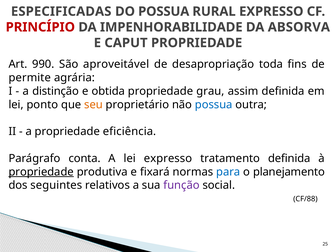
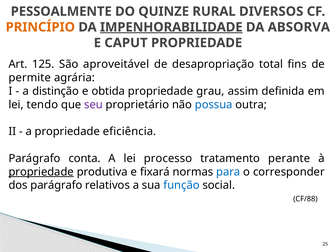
ESPECIFICADAS: ESPECIFICADAS -> PESSOALMENTE (61, 11)
DO POSSUA: POSSUA -> QUINZE (164, 11)
RURAL EXPRESSO: EXPRESSO -> DIVERSOS (271, 11)
PRINCÍPIO colour: red -> orange (40, 27)
IMPENHORABILIDADE underline: none -> present (171, 27)
990: 990 -> 125 (43, 64)
toda: toda -> total (271, 64)
ponto: ponto -> tendo (42, 105)
seu colour: orange -> purple (94, 105)
lei expresso: expresso -> processo (168, 158)
tratamento definida: definida -> perante (289, 158)
planejamento: planejamento -> corresponder (289, 172)
dos seguintes: seguintes -> parágrafo (56, 185)
função colour: purple -> blue (182, 185)
